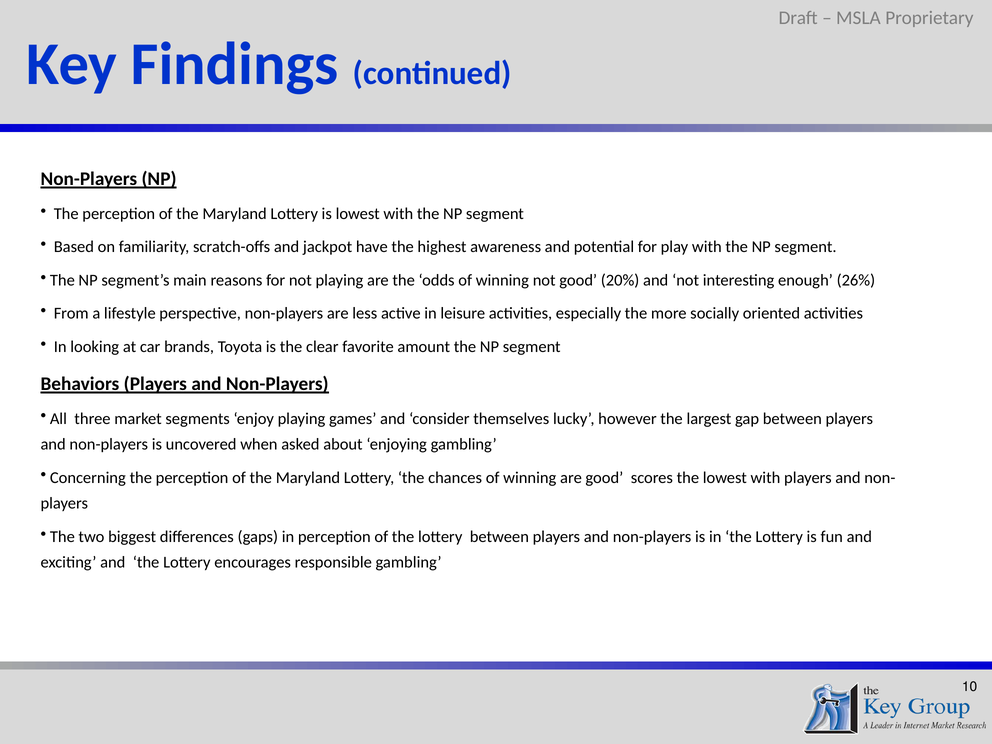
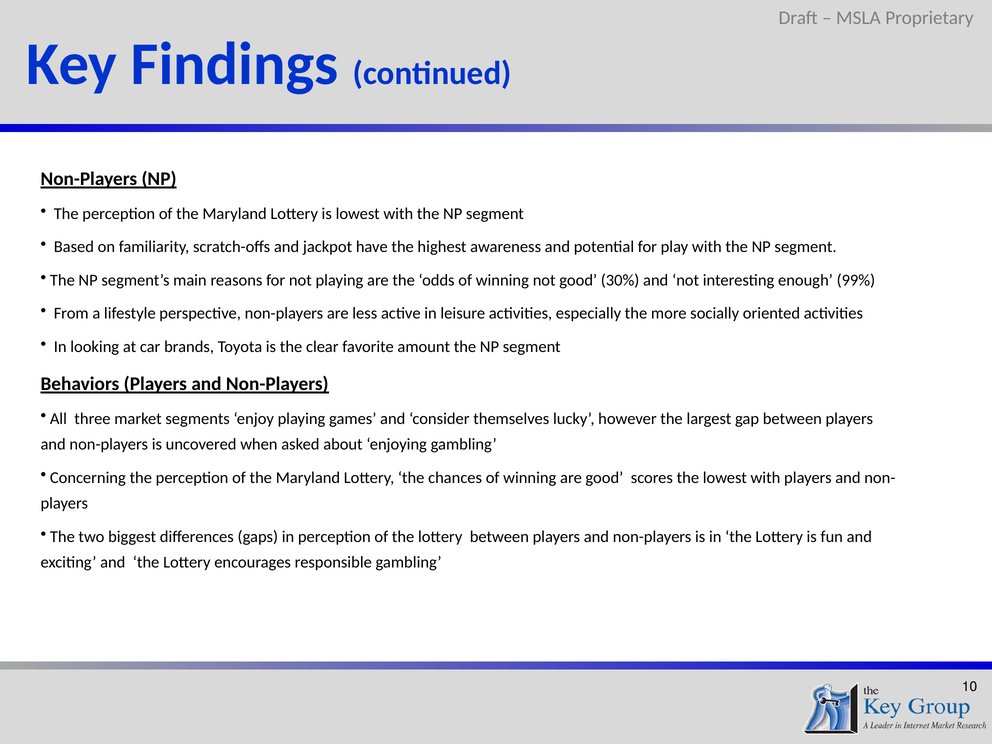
20%: 20% -> 30% (620, 280)
26%: 26% -> 99% (856, 280)
